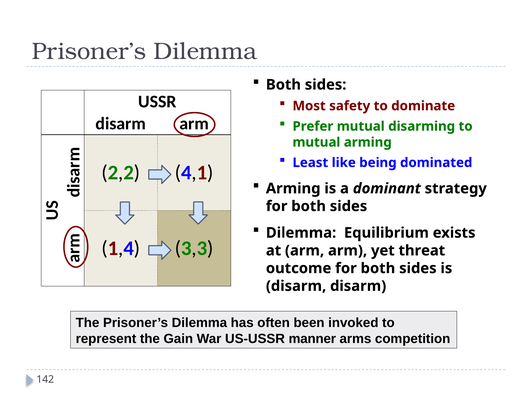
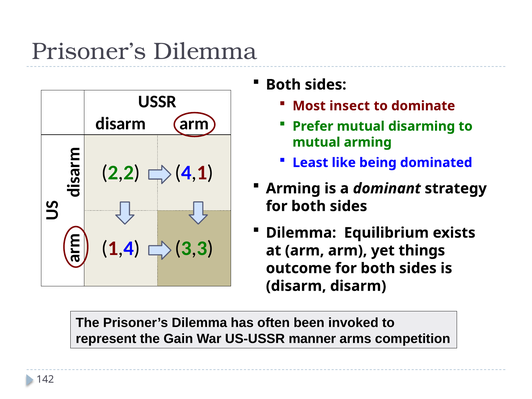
safety: safety -> insect (350, 106)
threat: threat -> things (422, 251)
